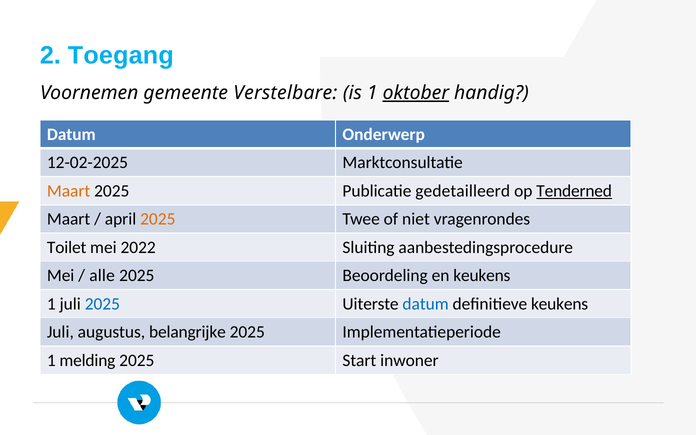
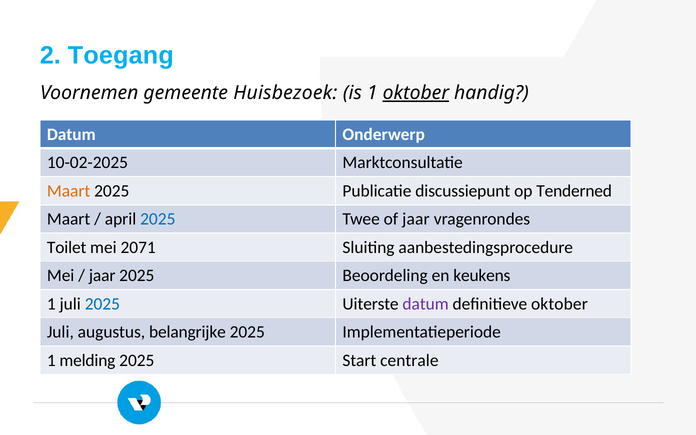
Verstelbare: Verstelbare -> Huisbezoek (285, 93)
12-02-2025: 12-02-2025 -> 10-02-2025 (87, 163)
gedetailleerd: gedetailleerd -> discussiepunt (463, 191)
Tenderned underline: present -> none (574, 191)
2025 colour: orange -> blue (158, 219)
of niet: niet -> jaar (416, 219)
2022: 2022 -> 2071 (138, 247)
alle: alle -> jaar (102, 276)
datum colour: blue -> purple (426, 304)
definitieve keukens: keukens -> oktober (559, 304)
inwoner: inwoner -> centrale (409, 360)
